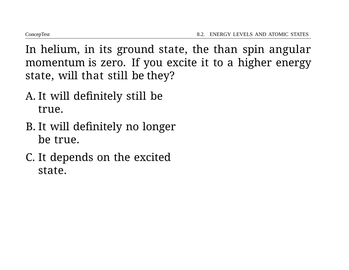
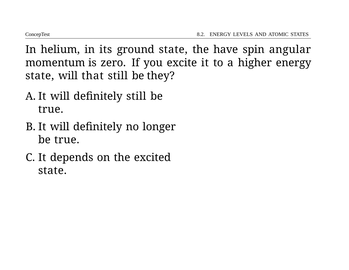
than: than -> have (226, 50)
